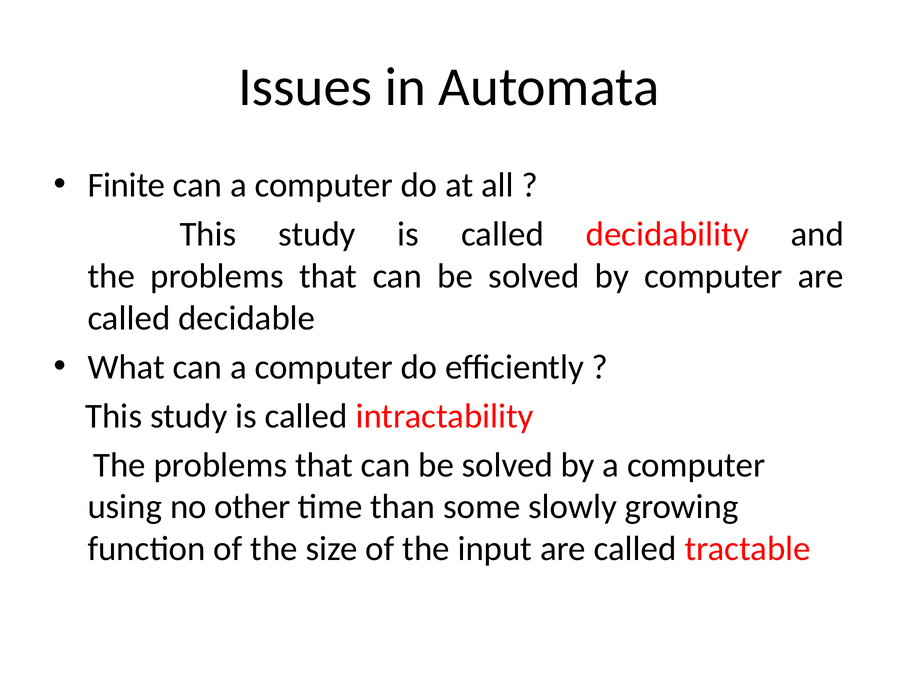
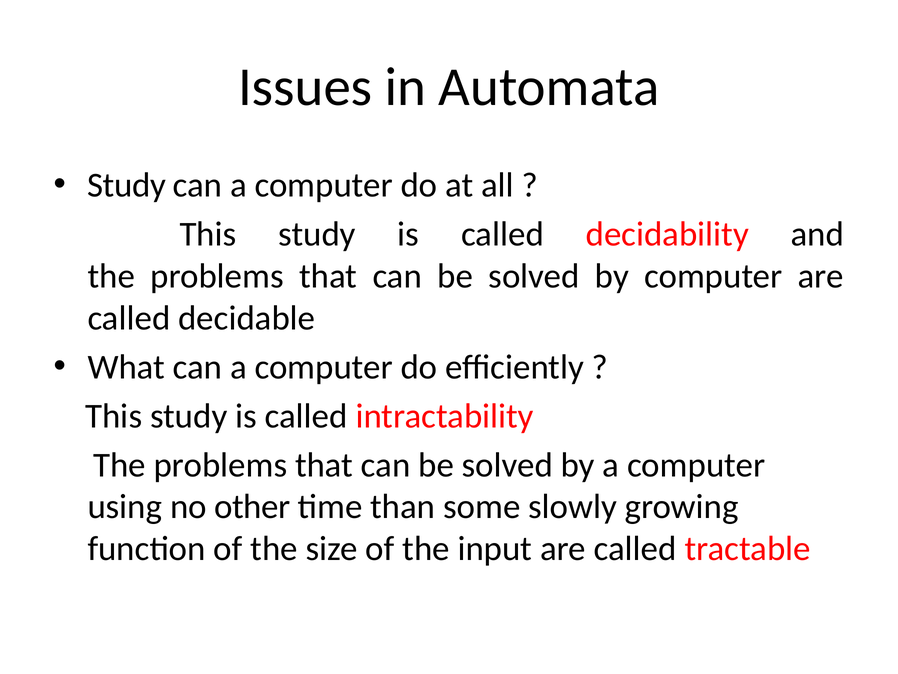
Finite: Finite -> Study (126, 185)
